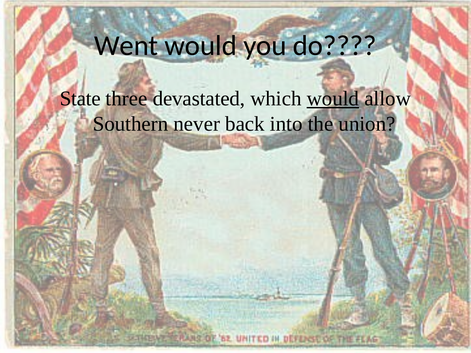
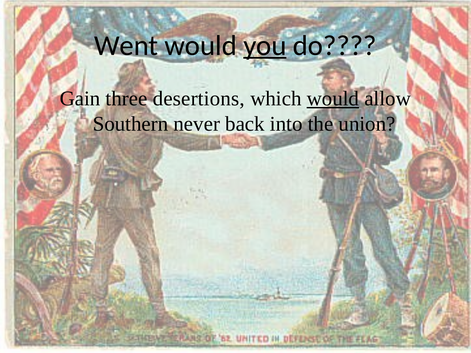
you underline: none -> present (265, 46)
State: State -> Gain (80, 99)
devastated: devastated -> desertions (199, 99)
